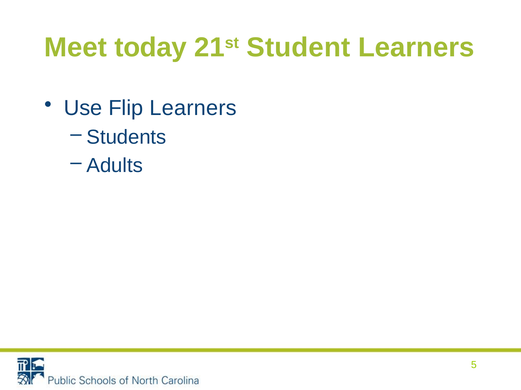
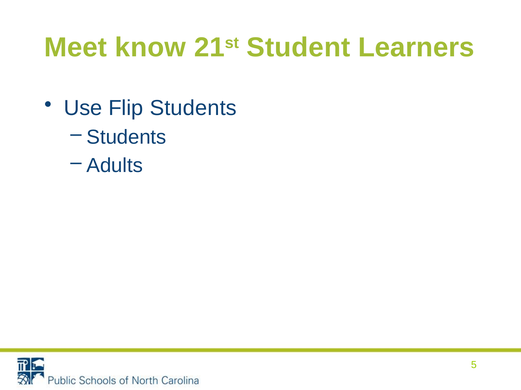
today: today -> know (150, 48)
Flip Learners: Learners -> Students (193, 108)
